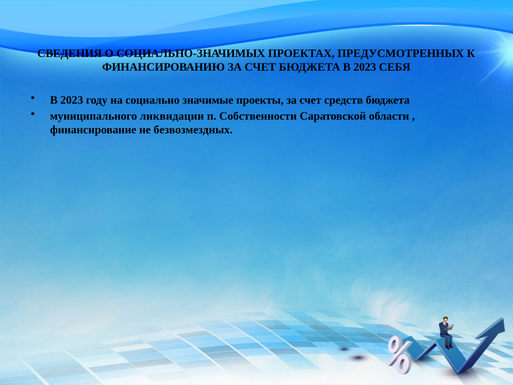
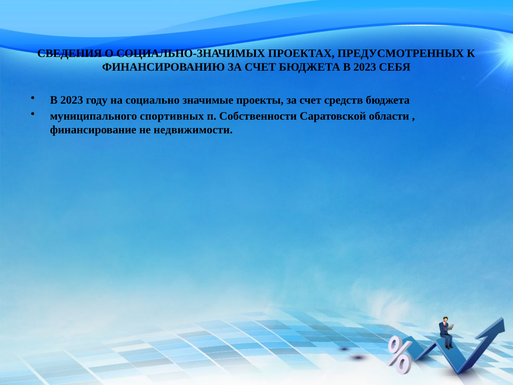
ликвидации: ликвидации -> спортивных (172, 116)
безвозмездных: безвозмездных -> недвижимости (193, 130)
